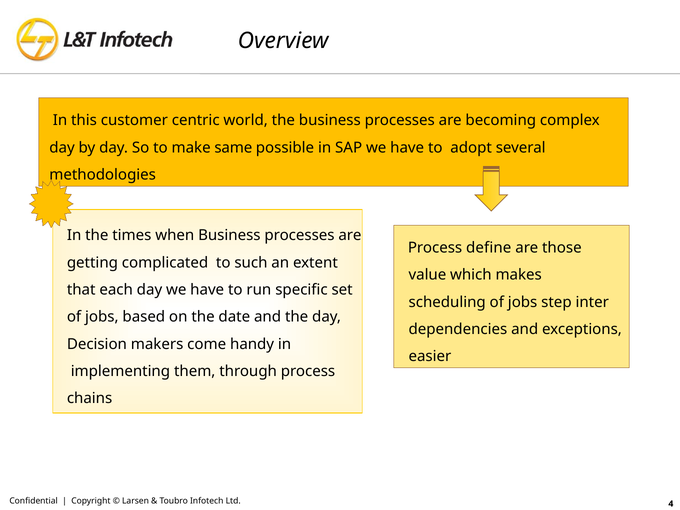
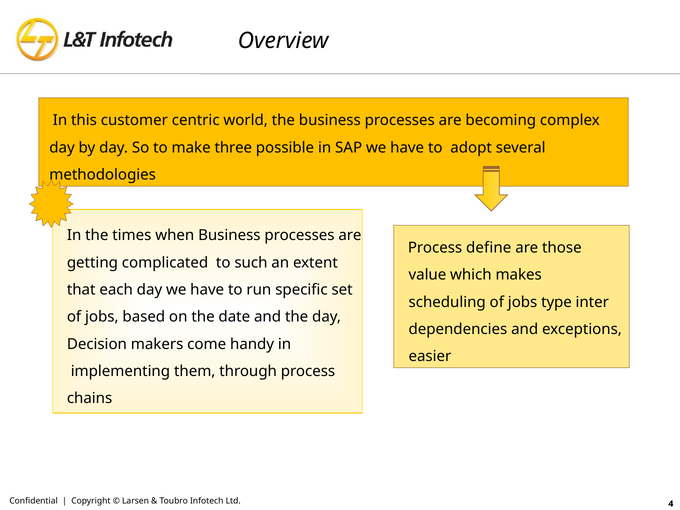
same: same -> three (233, 148)
step: step -> type (556, 302)
